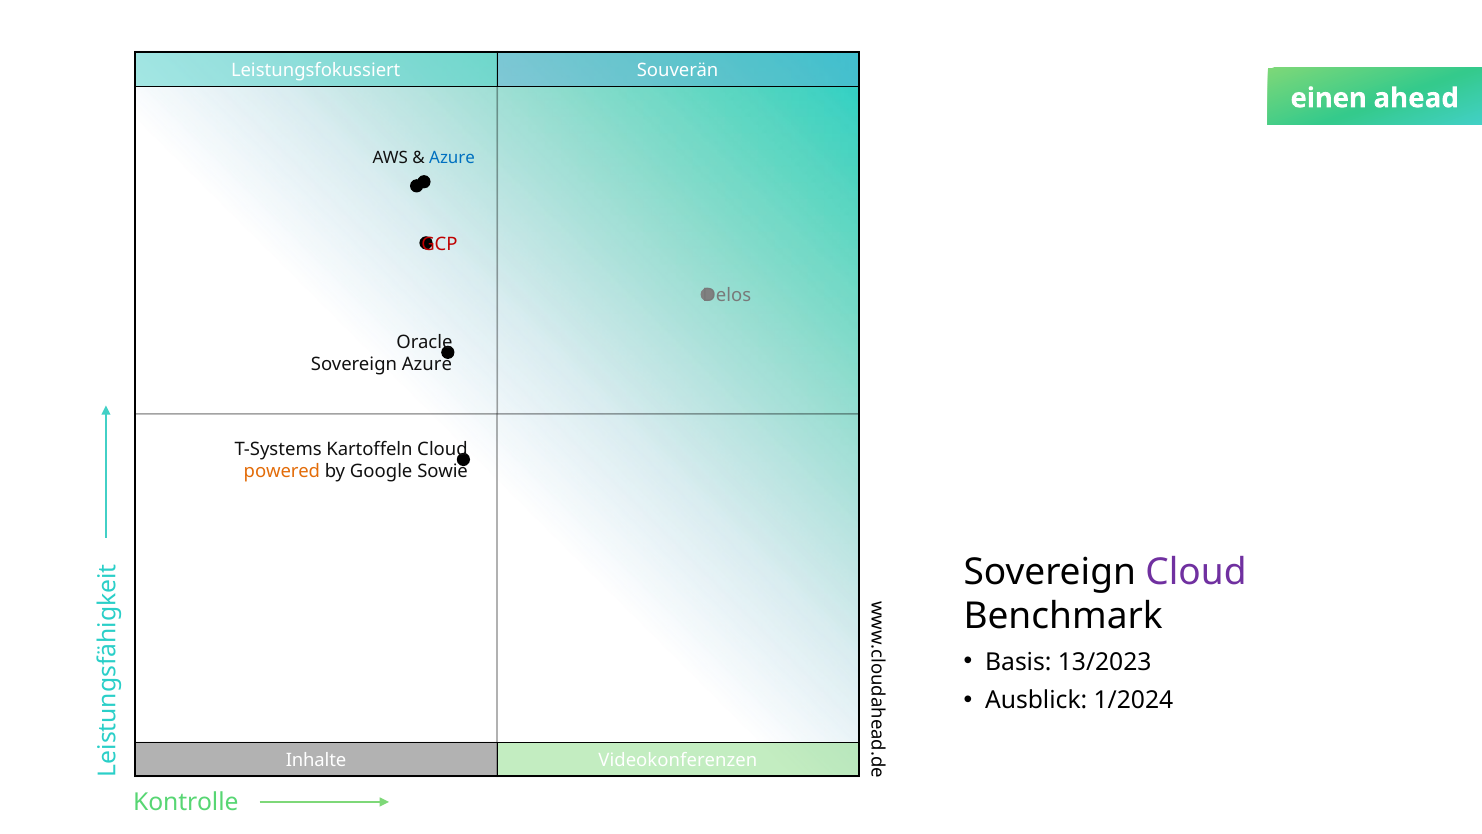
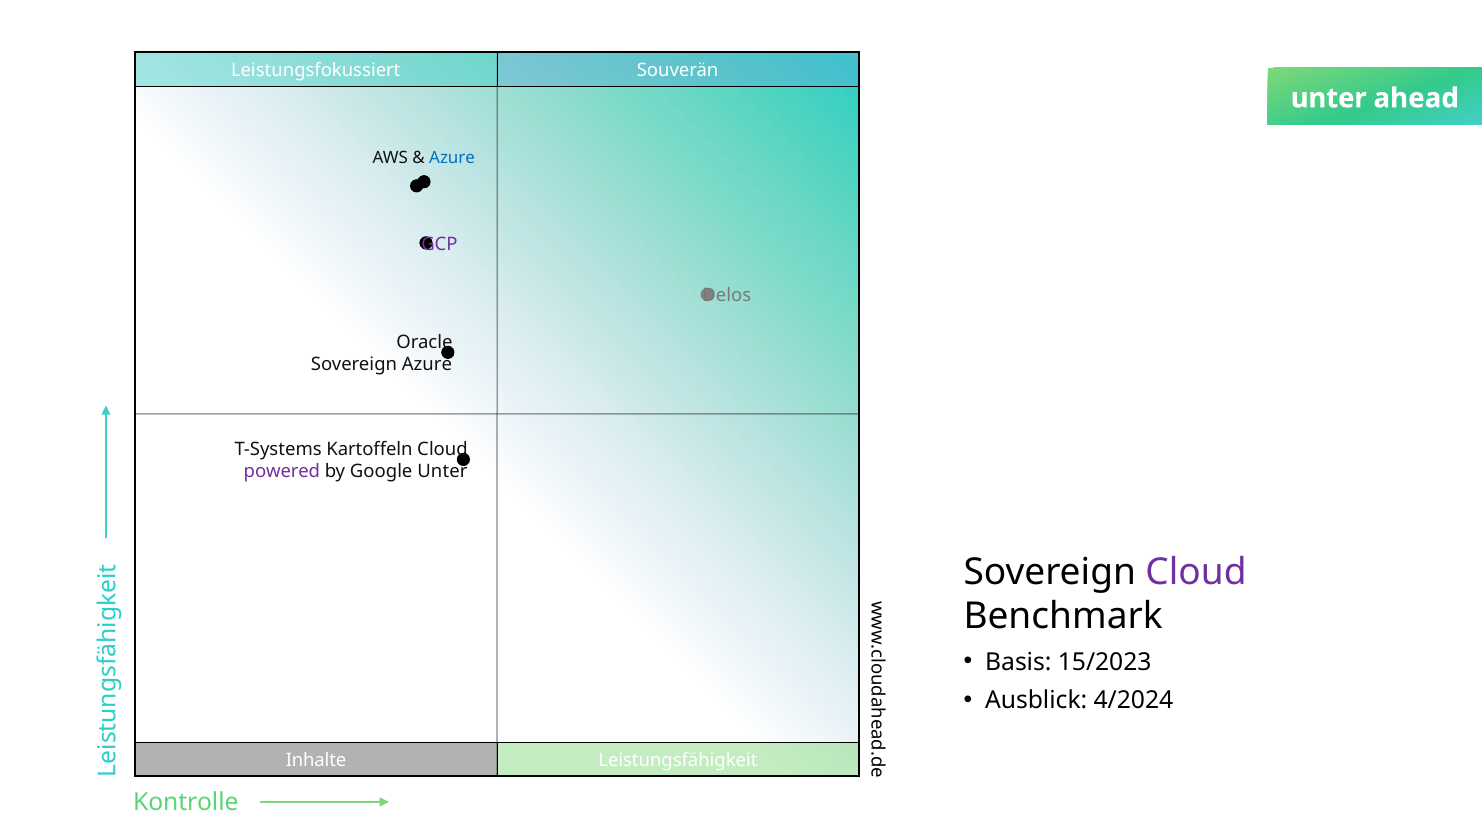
einen: einen -> unter (1329, 98)
GCP colour: red -> purple (439, 244)
powered colour: orange -> purple (282, 472)
Google Sowie: Sowie -> Unter (442, 472)
13/2023: 13/2023 -> 15/2023 (1105, 662)
1/2024: 1/2024 -> 4/2024 (1133, 700)
Videokonferenzen: Videokonferenzen -> Leistungsfähigkeit (678, 760)
